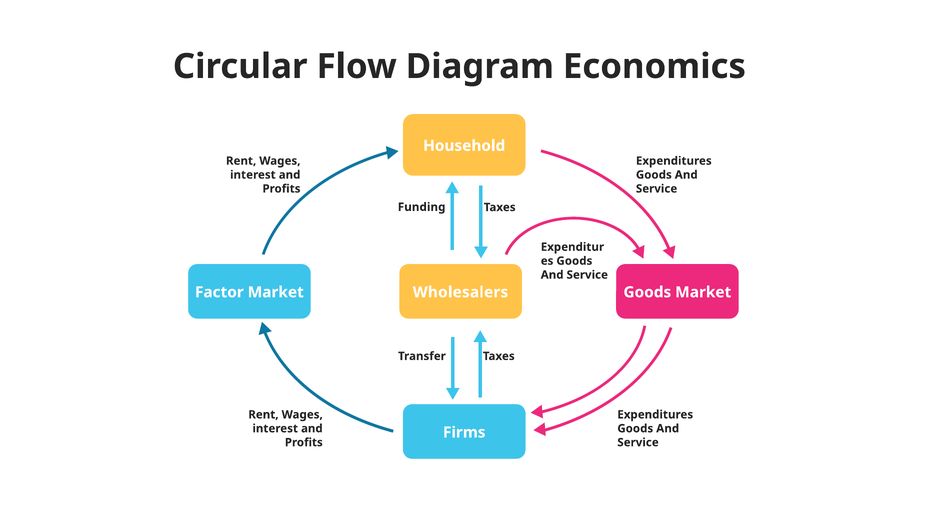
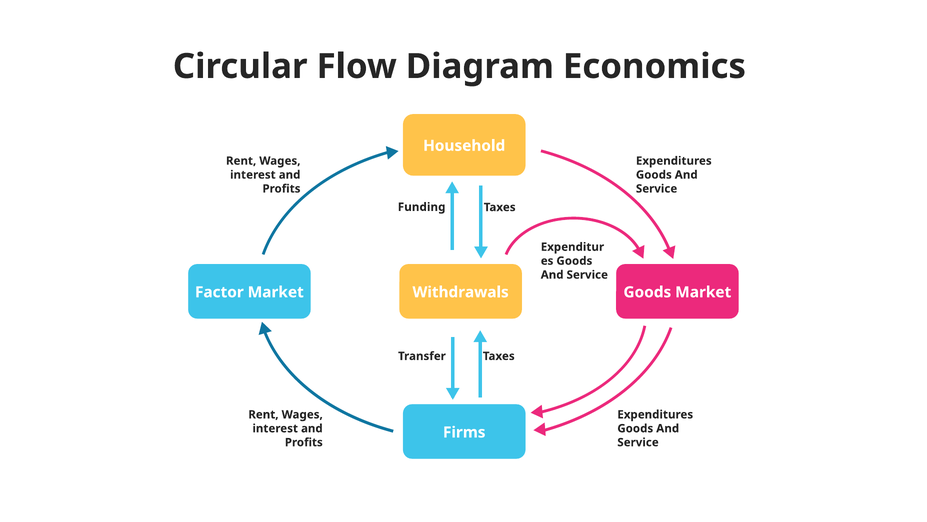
Wholesalers: Wholesalers -> Withdrawals (461, 292)
